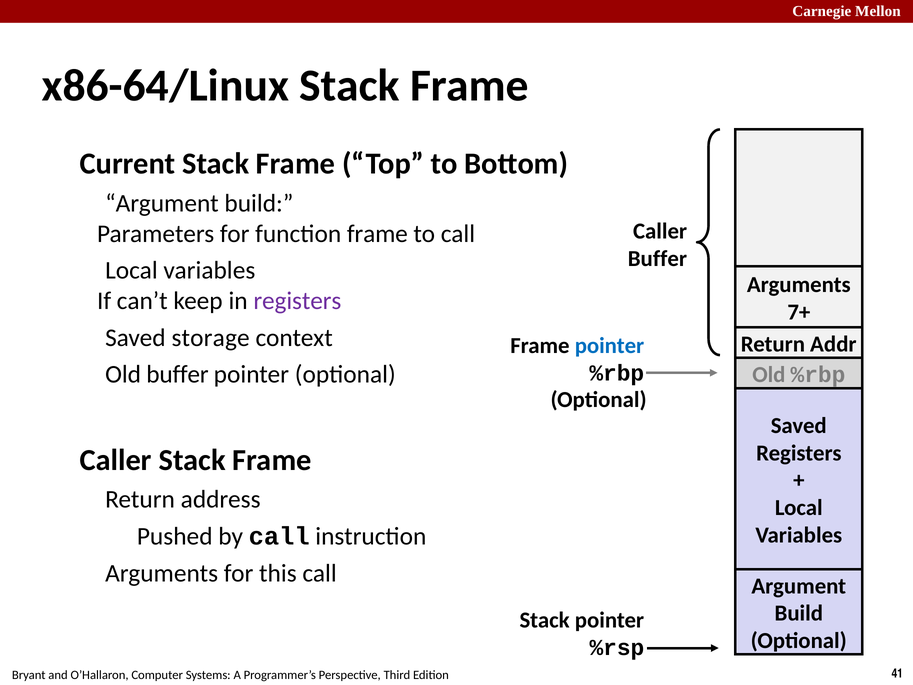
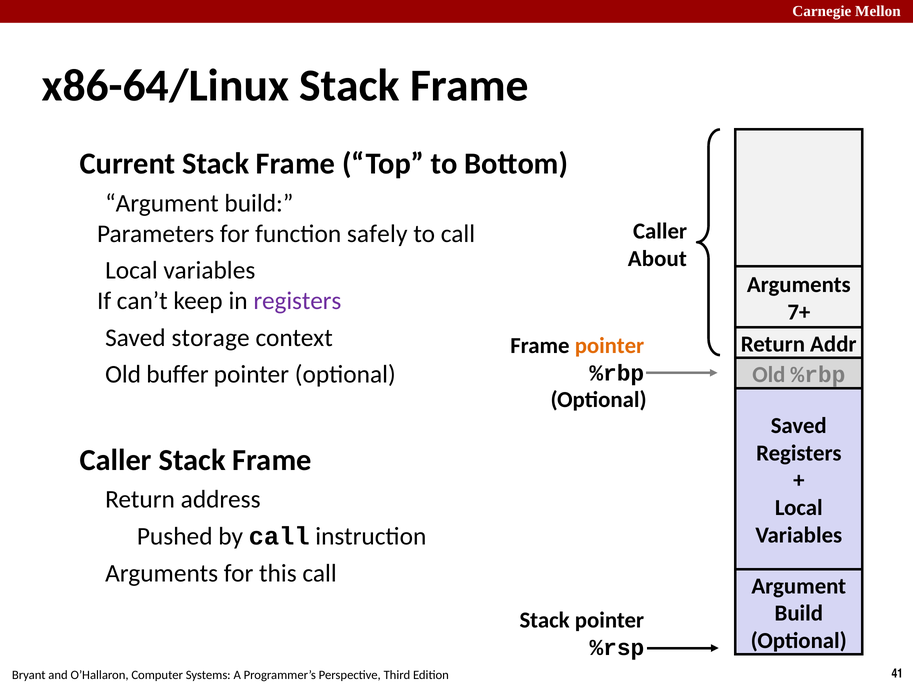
function frame: frame -> safely (377, 234)
Buffer: Buffer -> About (657, 259)
pointer colour: blue -> orange (609, 345)
